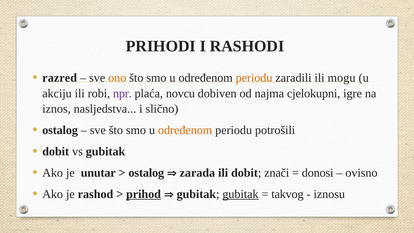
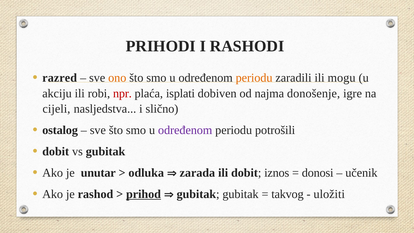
npr colour: purple -> red (122, 93)
novcu: novcu -> isplati (180, 93)
cjelokupni: cjelokupni -> donošenje (314, 93)
iznos: iznos -> cijeli (56, 109)
određenom colour: orange -> purple (185, 130)
ostalog: ostalog -> odluka (146, 173)
znači: znači -> iznos (277, 173)
ovisno: ovisno -> učenik (361, 173)
gubitak underline: present -> none (241, 194)
iznosu: iznosu -> uložiti (329, 194)
